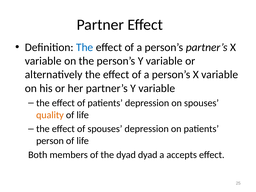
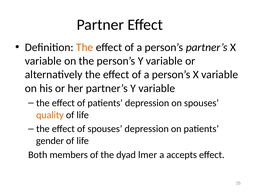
The colour: blue -> orange (85, 47)
person: person -> gender (50, 141)
dyad dyad: dyad -> lmer (148, 155)
